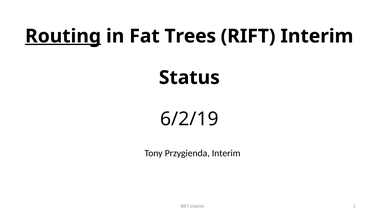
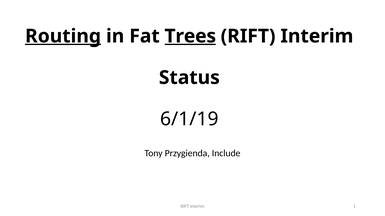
Trees underline: none -> present (190, 36)
6/2/19: 6/2/19 -> 6/1/19 (189, 119)
Przygienda Interim: Interim -> Include (226, 154)
